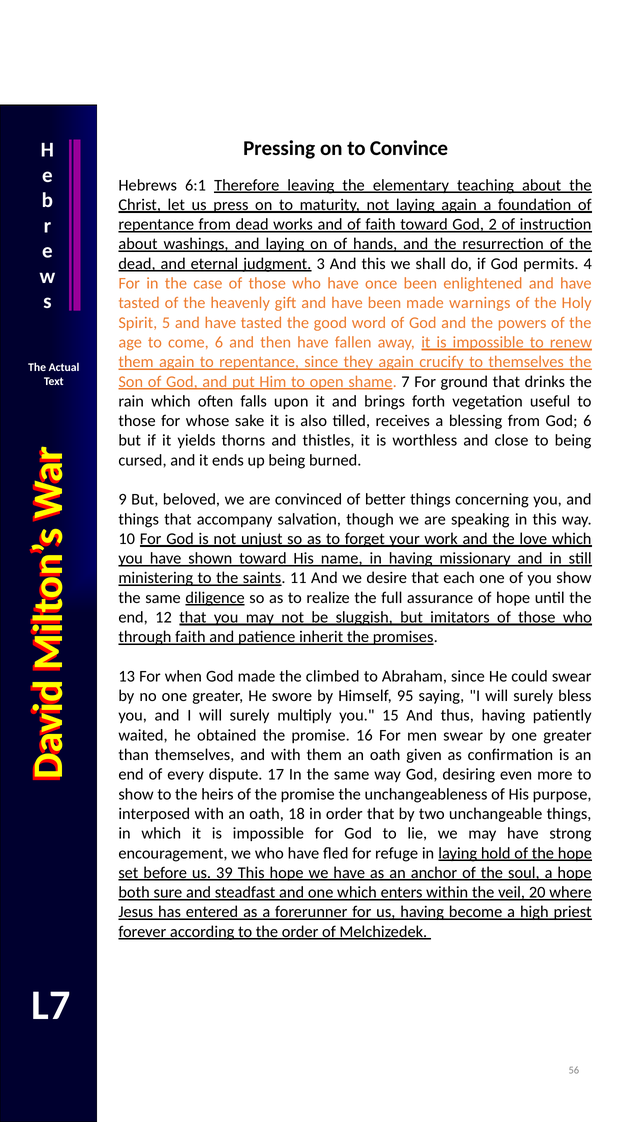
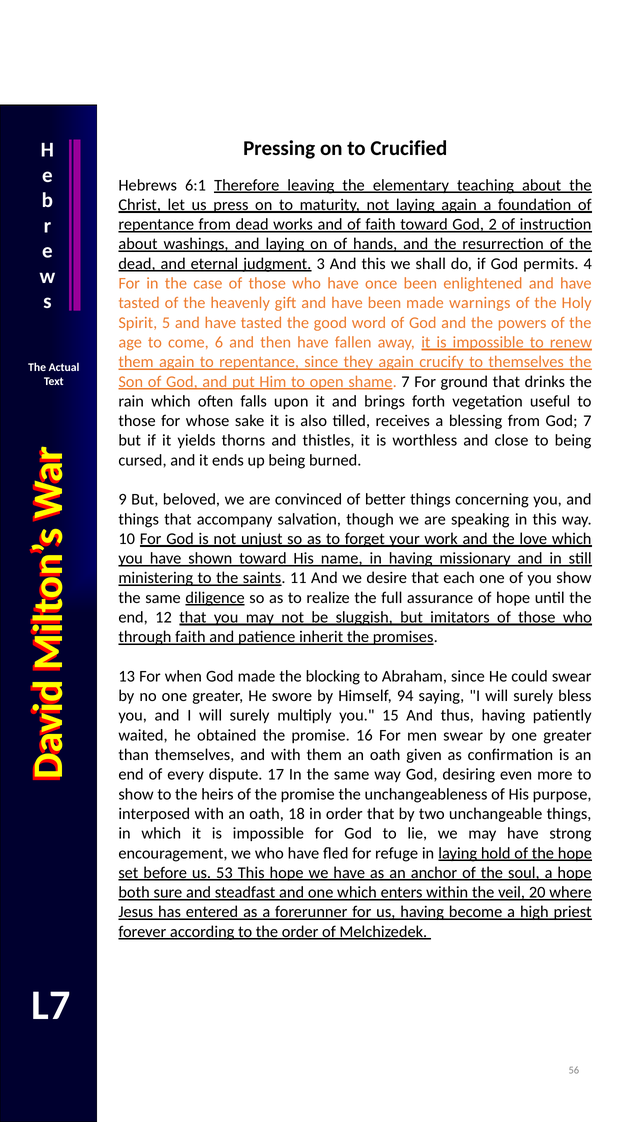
Convince: Convince -> Crucified (409, 148)
God 6: 6 -> 7 (587, 421)
climbed: climbed -> blocking (333, 676)
95: 95 -> 94 (405, 696)
39: 39 -> 53 (224, 873)
